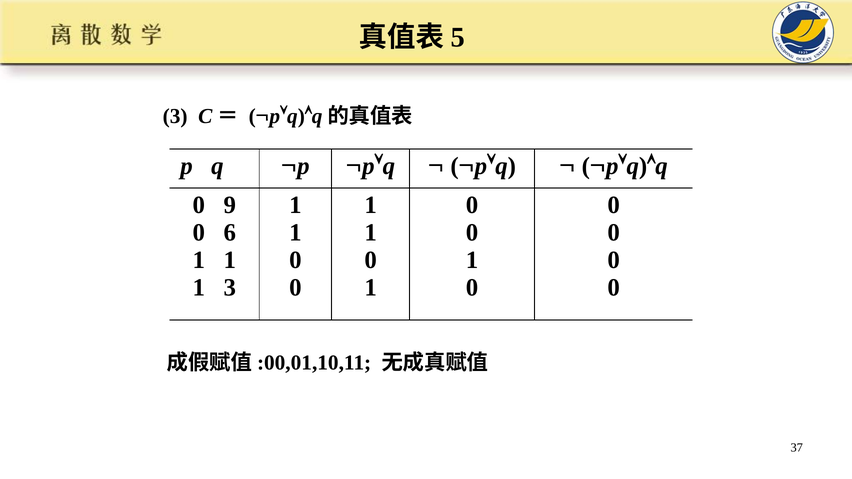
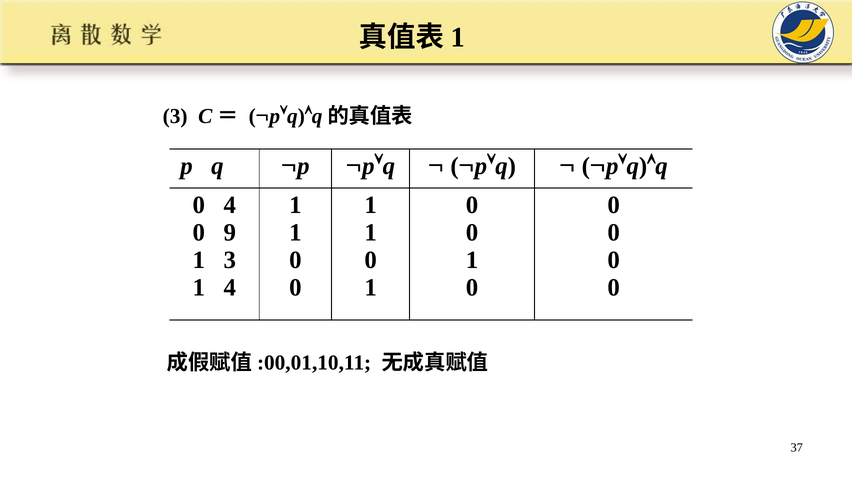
5: 5 -> 1 (458, 37)
0 9: 9 -> 4 (230, 205)
6: 6 -> 9 (230, 233)
1: 1 -> 3 (230, 260)
1 3: 3 -> 4 (230, 288)
